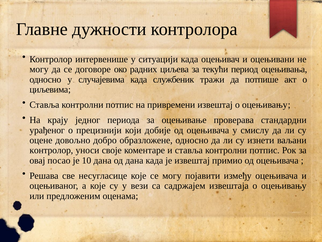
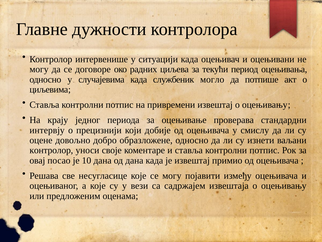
тражи: тражи -> могло (212, 79)
урађеног: урађеног -> интервју (47, 130)
